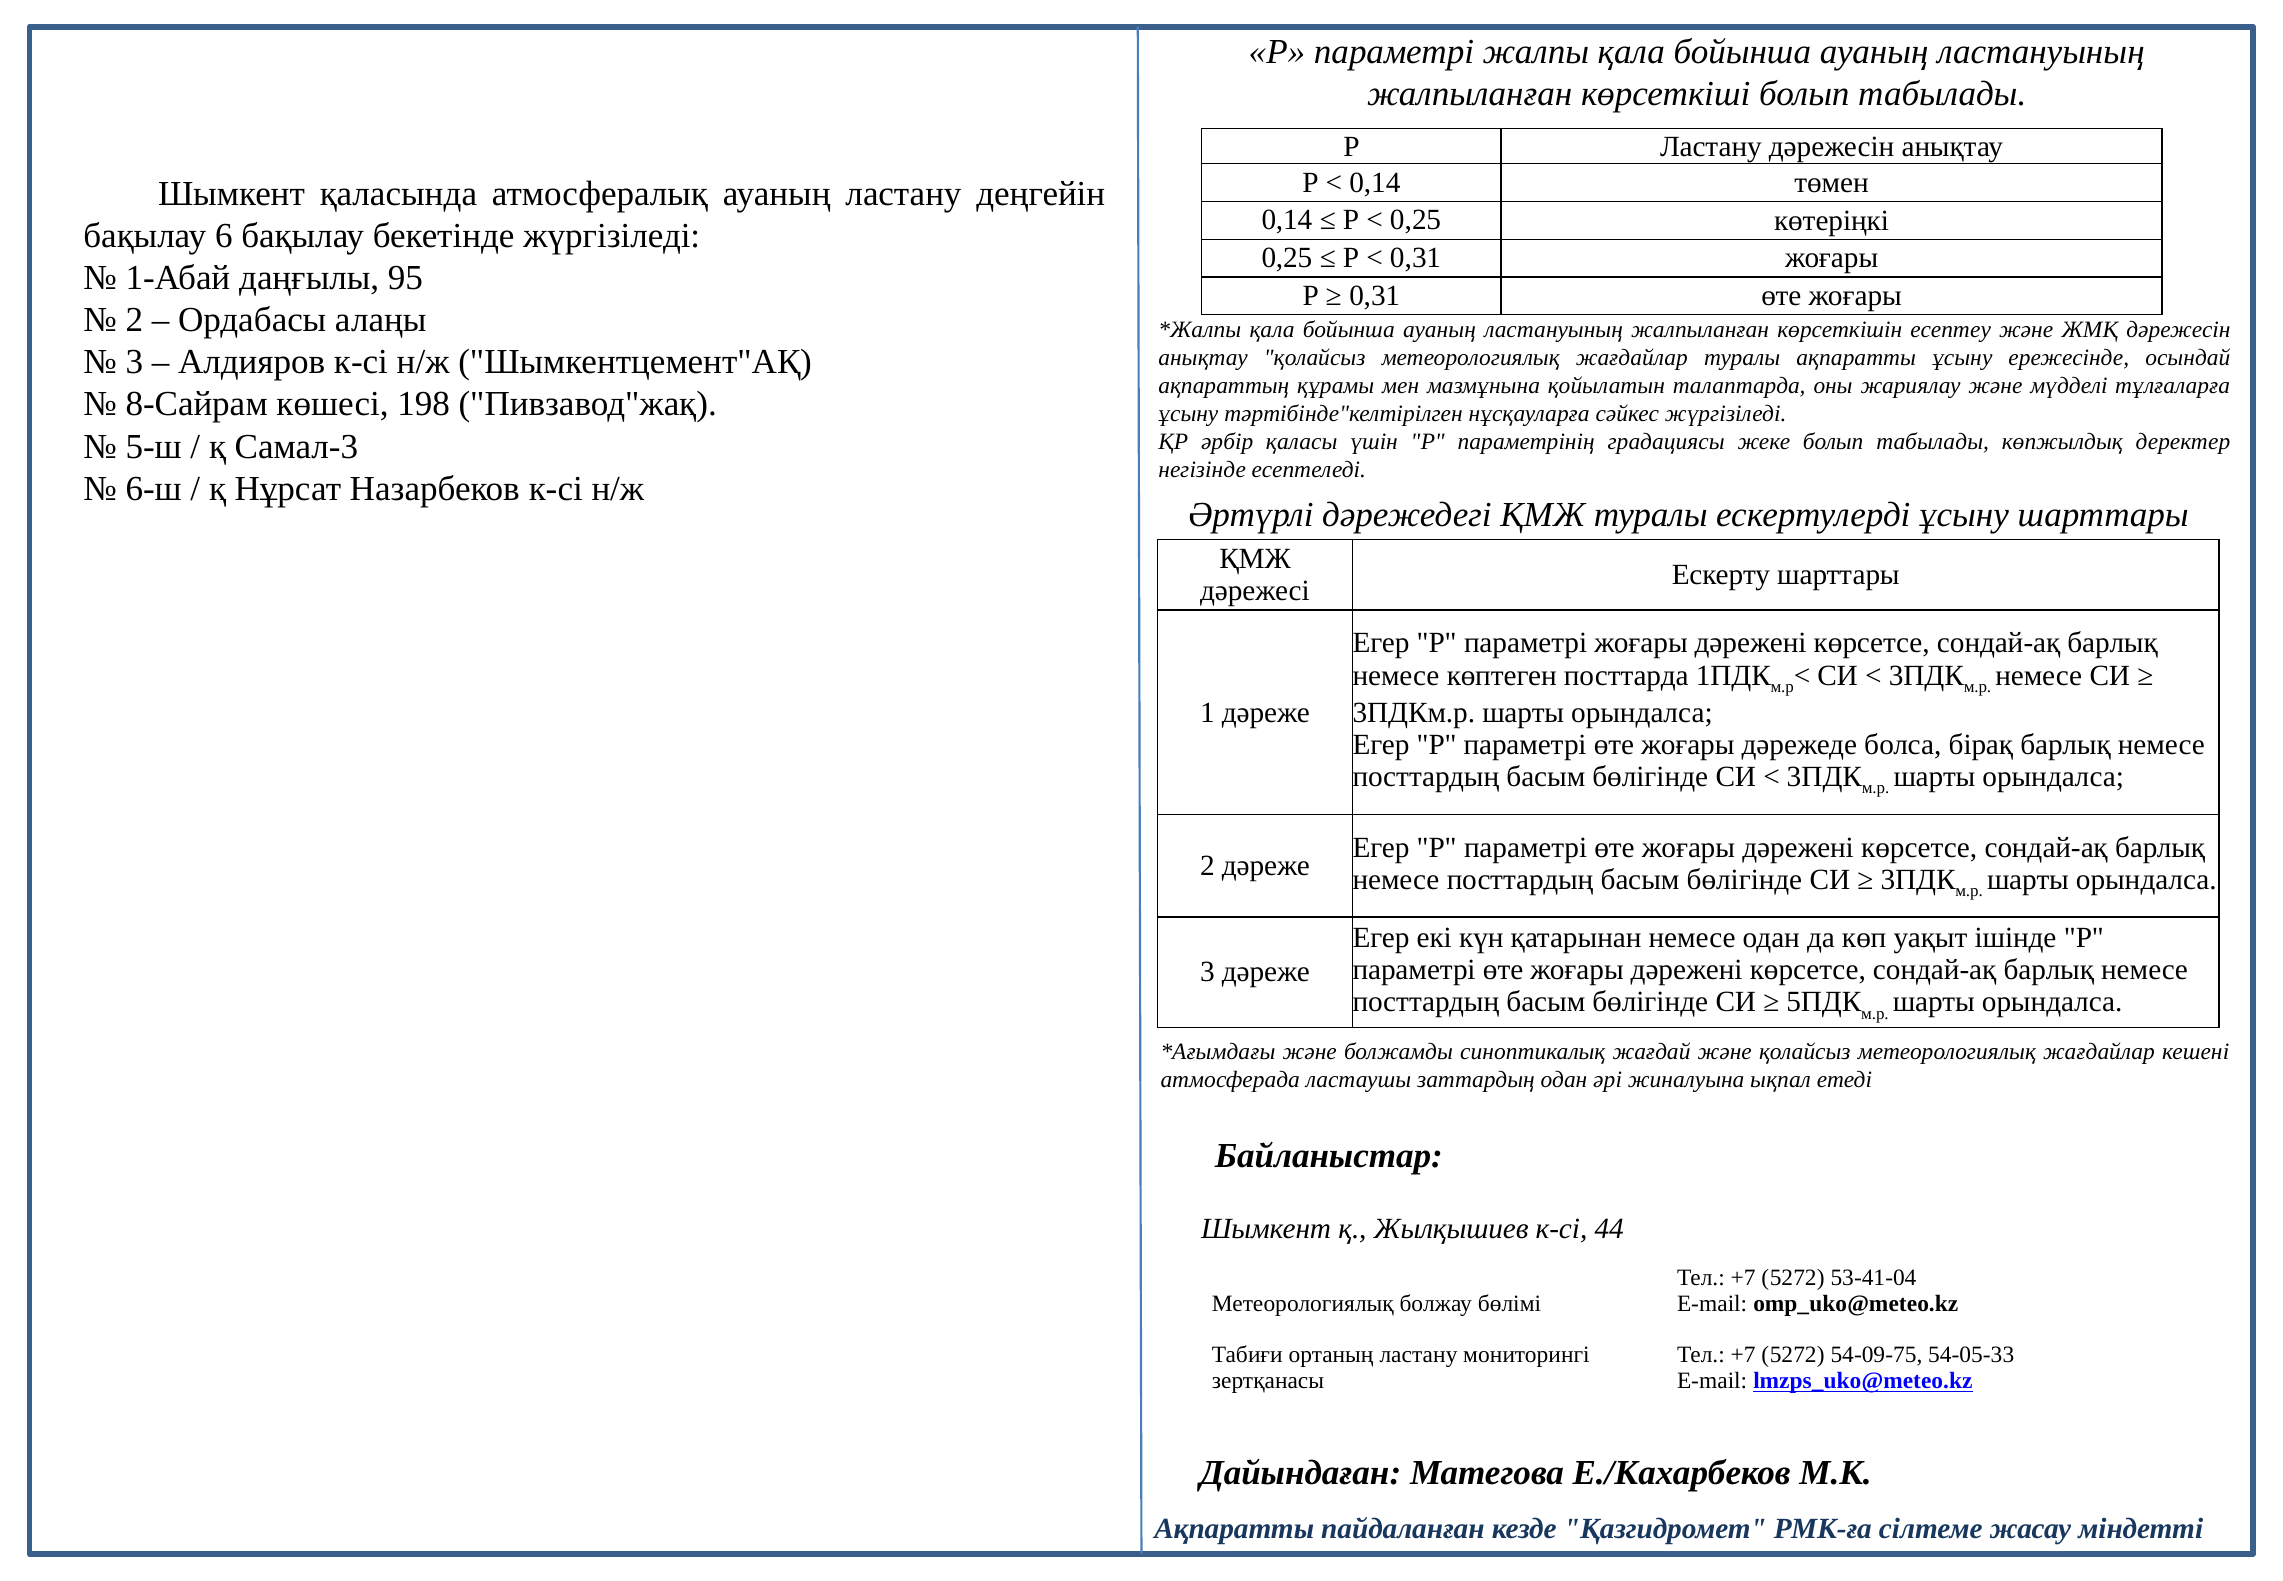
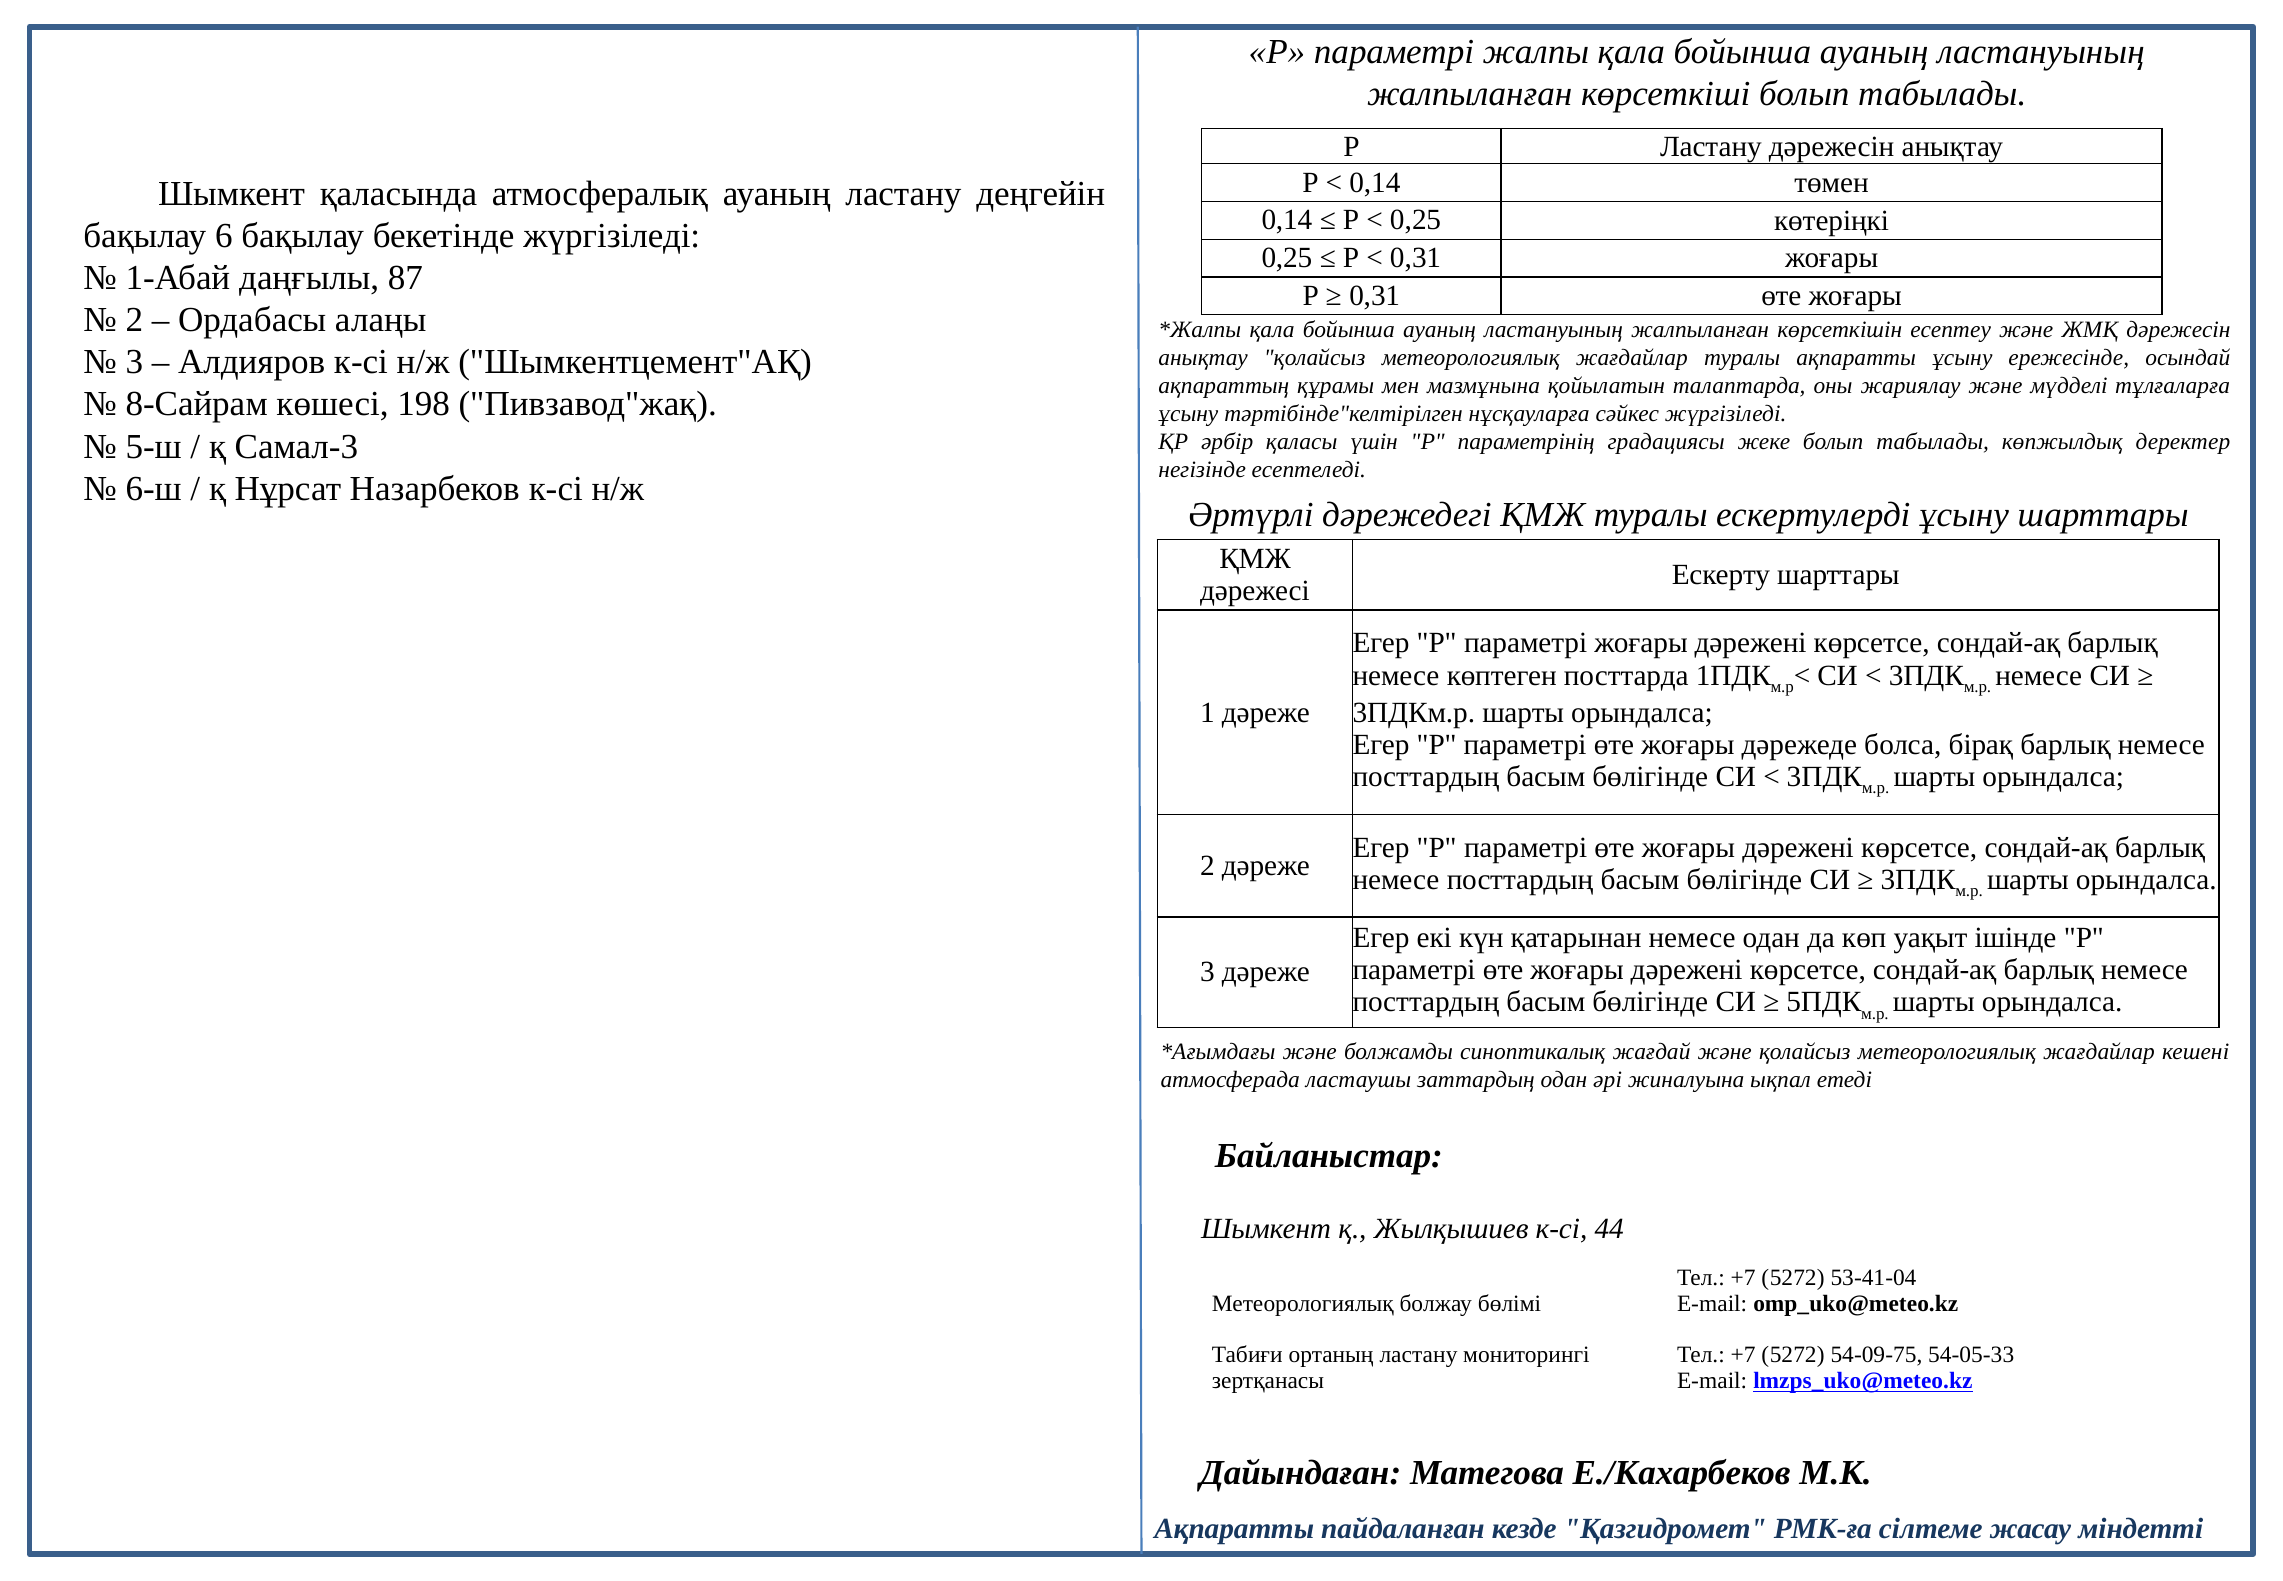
95: 95 -> 87 (405, 278)
